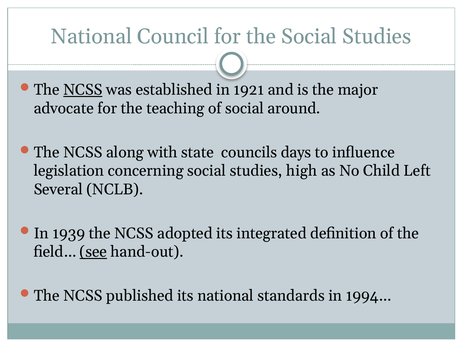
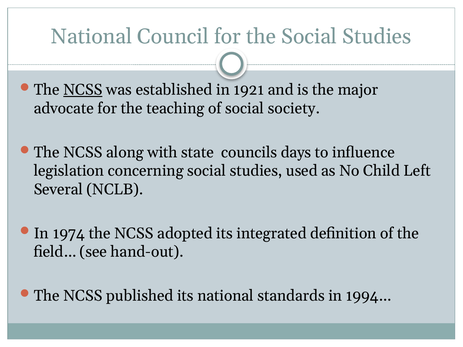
around: around -> society (294, 108)
high: high -> used (302, 171)
1939: 1939 -> 1974 (69, 234)
see underline: present -> none (93, 252)
